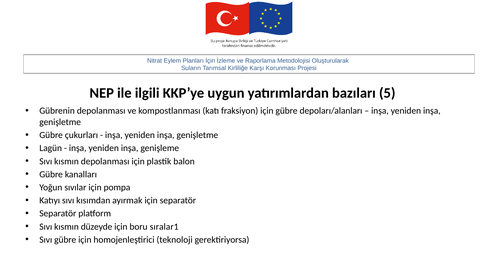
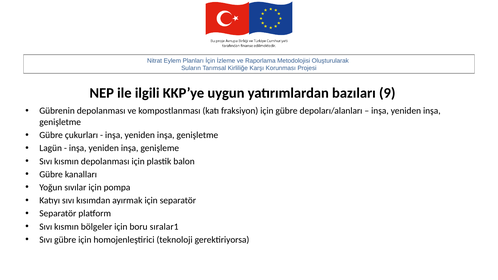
5: 5 -> 9 (387, 93)
düzeyde: düzeyde -> bölgeler (97, 227)
